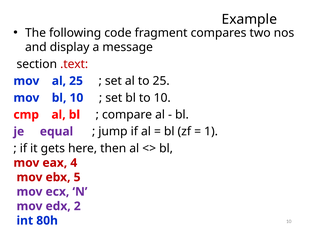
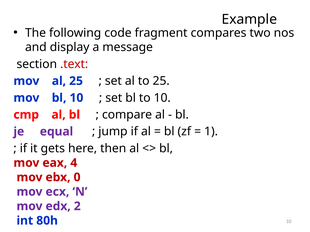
5: 5 -> 0 (77, 178)
